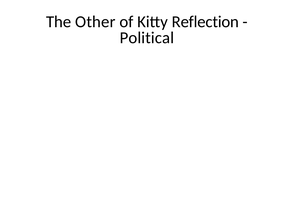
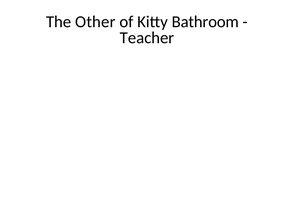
Reflection: Reflection -> Bathroom (205, 22)
Political: Political -> Teacher (147, 38)
